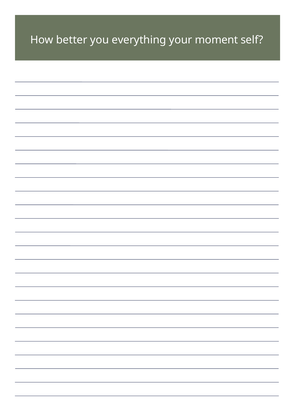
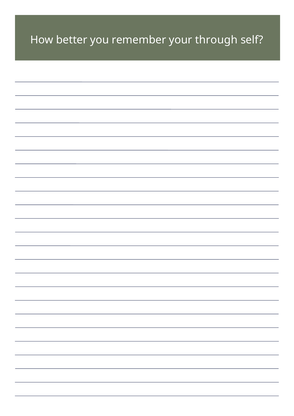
everything: everything -> remember (139, 40)
moment: moment -> through (216, 40)
